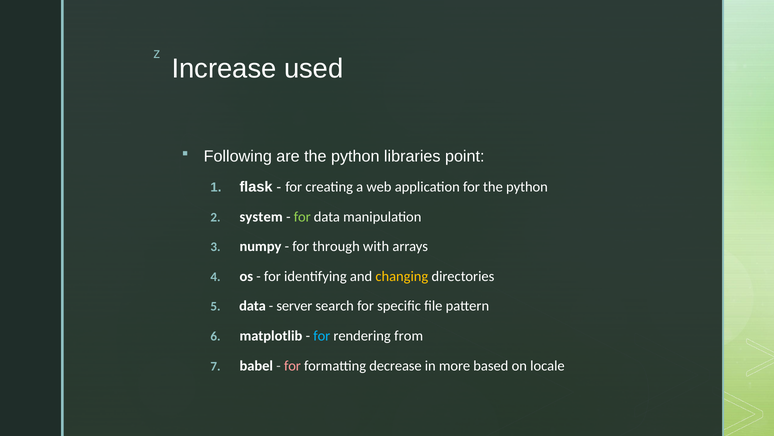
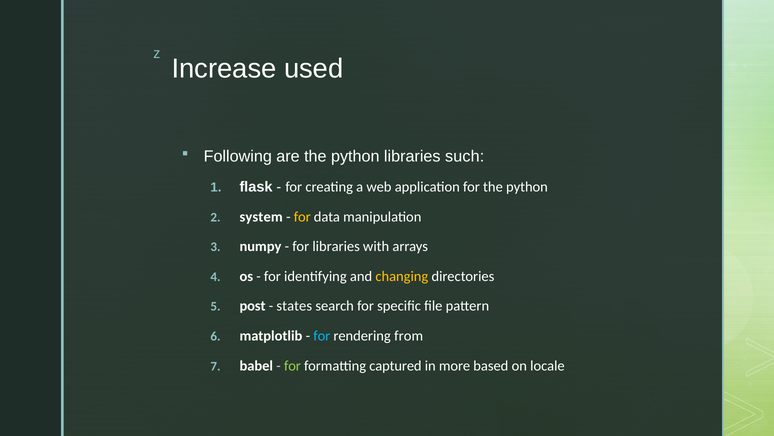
point: point -> such (465, 156)
for colour: light green -> yellow (302, 216)
for through: through -> libraries (336, 246)
data: data -> post (253, 306)
server: server -> states (294, 306)
for colour: pink -> light green (292, 365)
decrease: decrease -> captured (395, 365)
